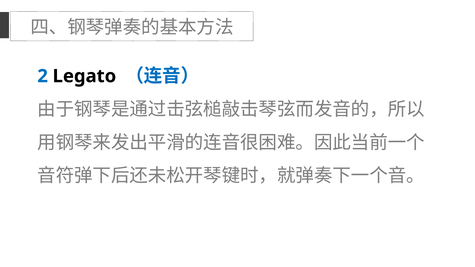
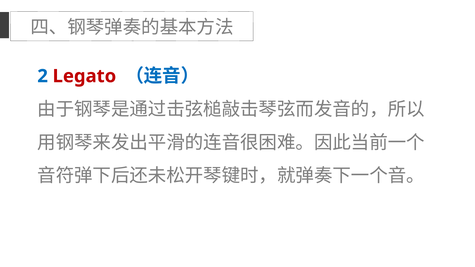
Legato colour: black -> red (84, 76)
